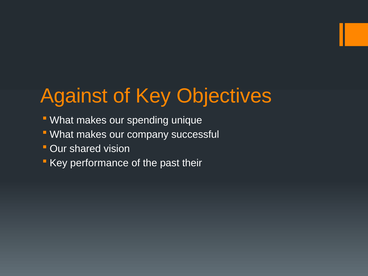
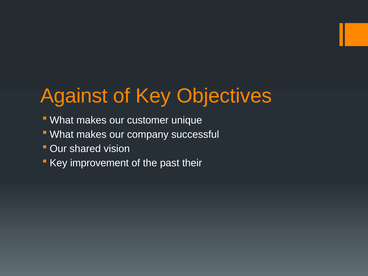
spending: spending -> customer (148, 120)
performance: performance -> improvement (99, 163)
